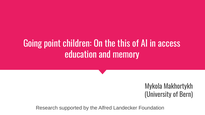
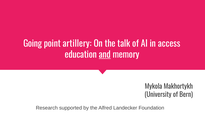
children: children -> artillery (77, 44)
this: this -> talk (124, 44)
and underline: none -> present (105, 55)
